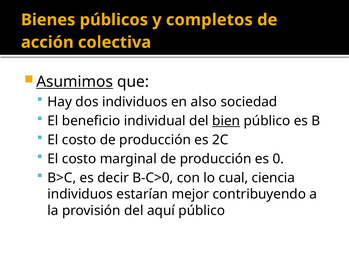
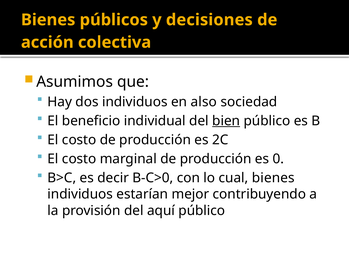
completos: completos -> decisiones (209, 20)
Asumimos underline: present -> none (75, 82)
cual ciencia: ciencia -> bienes (273, 178)
